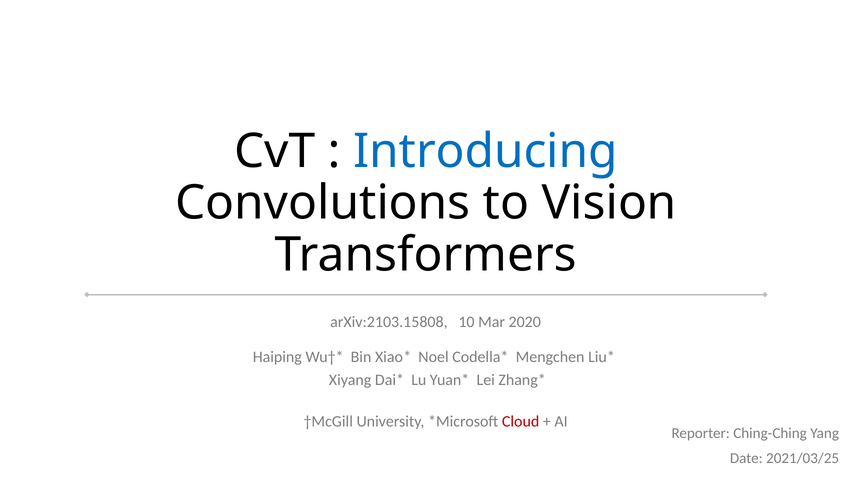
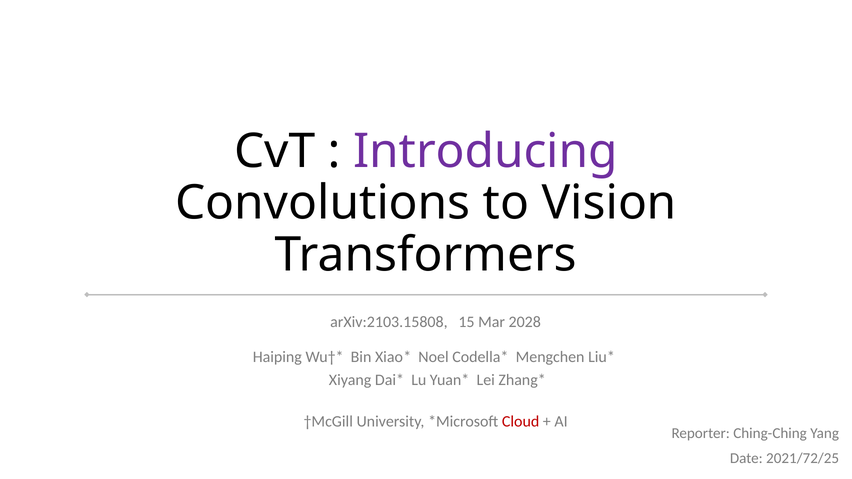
Introducing colour: blue -> purple (485, 152)
10: 10 -> 15 (466, 322)
2020: 2020 -> 2028 (525, 322)
2021/03/25: 2021/03/25 -> 2021/72/25 (803, 459)
